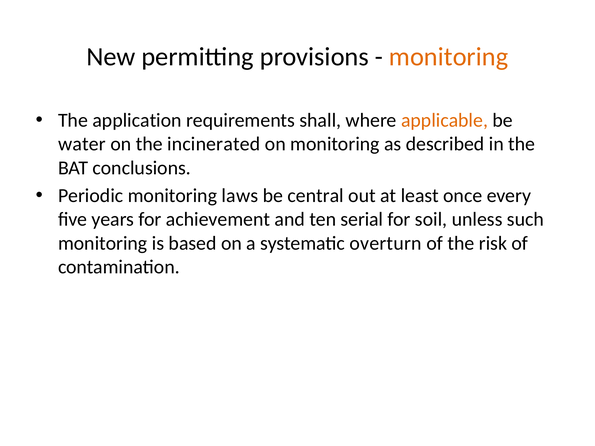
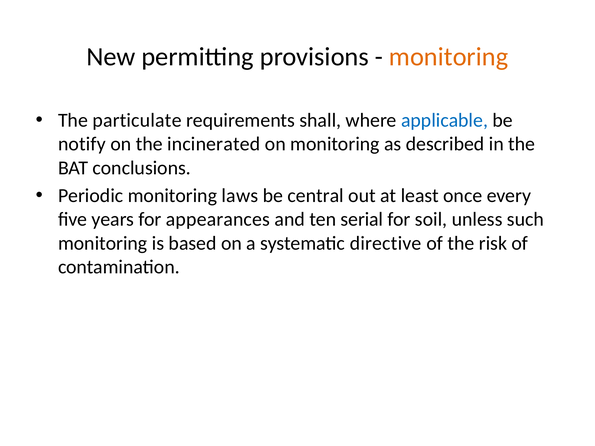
application: application -> particulate (137, 120)
applicable colour: orange -> blue (445, 120)
water: water -> notify (82, 144)
achievement: achievement -> appearances (218, 220)
overturn: overturn -> directive (386, 243)
